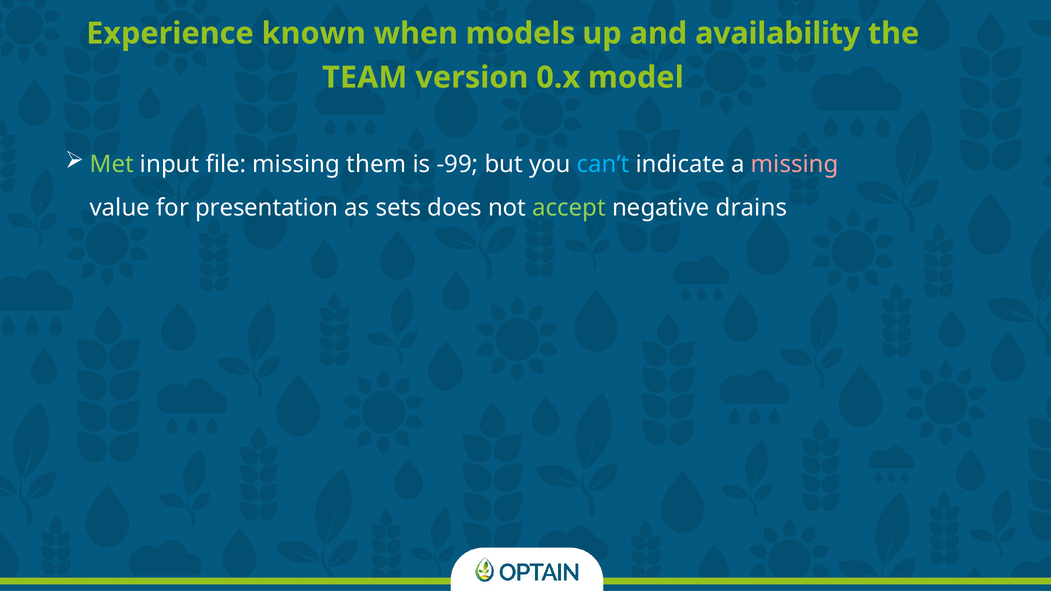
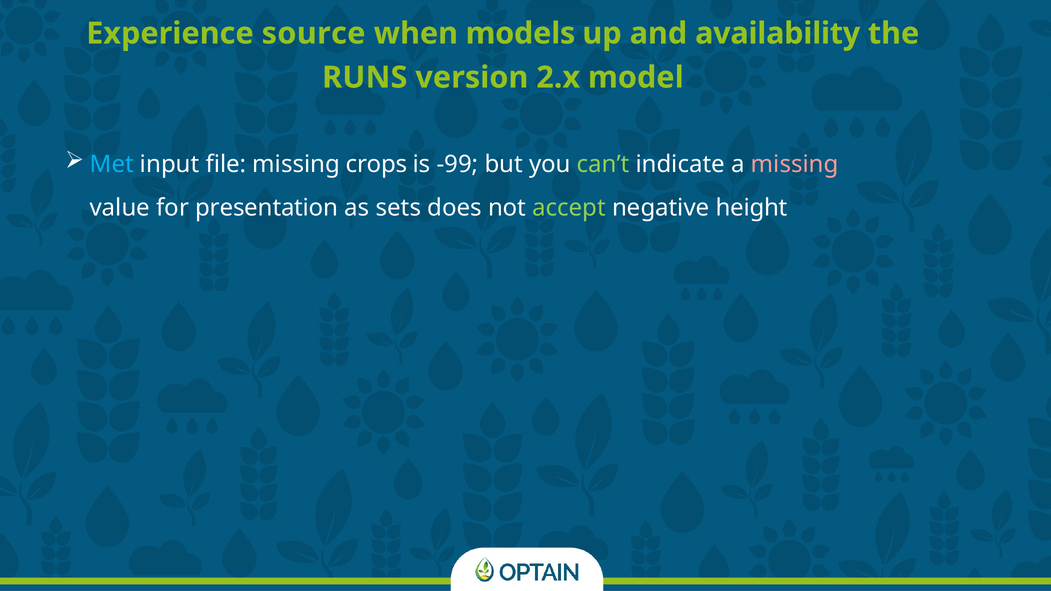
known: known -> source (314, 33)
TEAM: TEAM -> RUNS (365, 78)
0.x: 0.x -> 2.x (558, 78)
Met colour: light green -> light blue (112, 164)
them: them -> crops (377, 164)
can’t colour: light blue -> light green (603, 164)
drains: drains -> height (752, 208)
